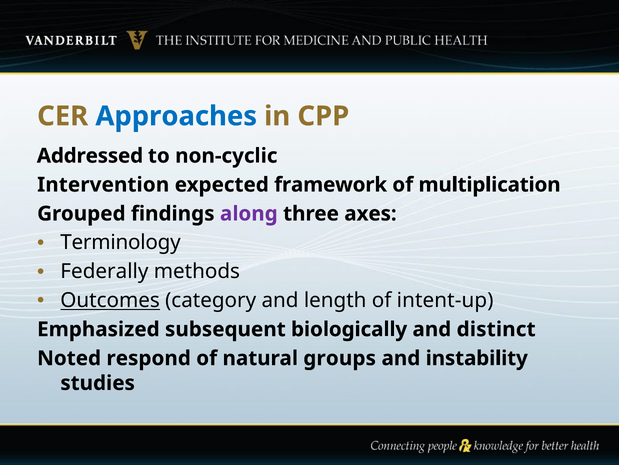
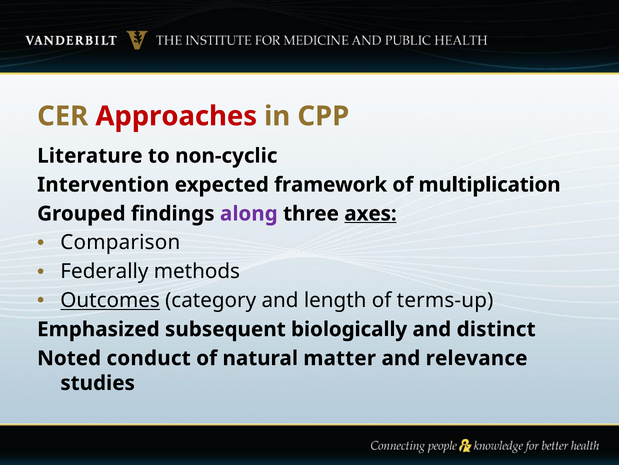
Approaches colour: blue -> red (176, 116)
Addressed: Addressed -> Literature (90, 156)
axes underline: none -> present (370, 213)
Terminology: Terminology -> Comparison (120, 242)
intent-up: intent-up -> terms-up (445, 300)
respond: respond -> conduct (149, 358)
groups: groups -> matter (340, 358)
instability: instability -> relevance (477, 358)
